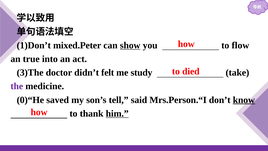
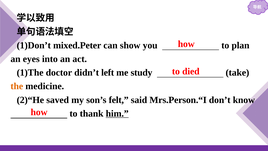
show underline: present -> none (130, 45)
flow: flow -> plan (240, 45)
true: true -> eyes (31, 59)
3)The: 3)The -> 1)The (30, 72)
felt: felt -> left (108, 72)
the colour: purple -> orange (17, 86)
0)“He: 0)“He -> 2)“He (30, 100)
tell: tell -> felt (119, 100)
know underline: present -> none (244, 100)
